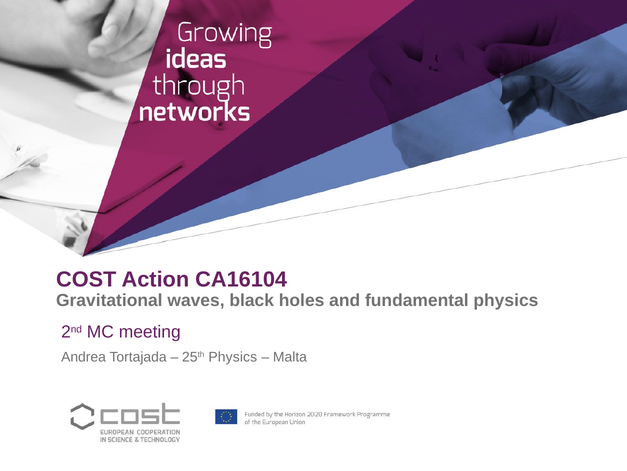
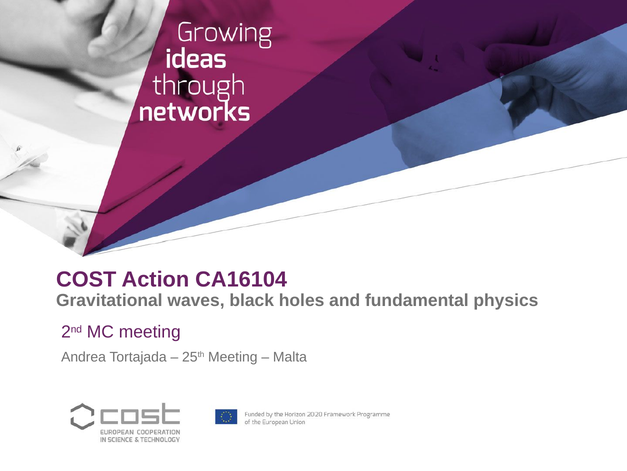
25th Physics: Physics -> Meeting (233, 356)
